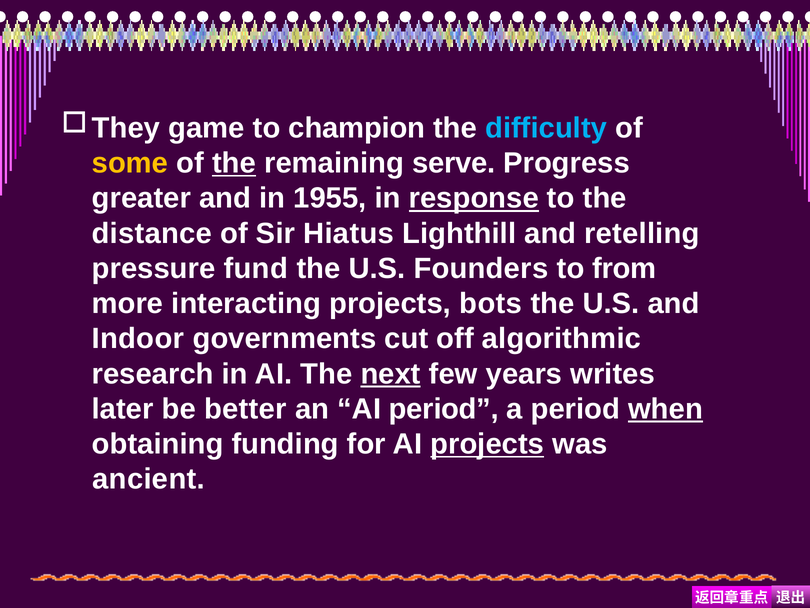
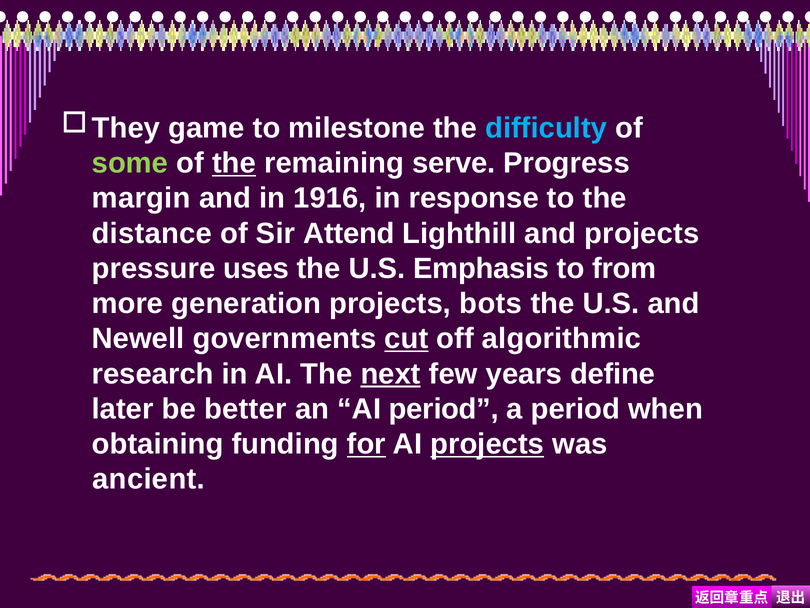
champion: champion -> milestone (357, 128)
some colour: yellow -> light green (130, 163)
greater: greater -> margin (141, 198)
1955: 1955 -> 1916 (330, 198)
response underline: present -> none (474, 198)
Hiatus: Hiatus -> Attend (349, 233)
and retelling: retelling -> projects (642, 233)
fund: fund -> uses (256, 268)
Founders: Founders -> Emphasis (481, 268)
interacting: interacting -> generation (246, 303)
Indoor: Indoor -> Newell (138, 338)
cut underline: none -> present (406, 338)
writes: writes -> define (613, 374)
when underline: present -> none (666, 409)
for underline: none -> present (366, 444)
